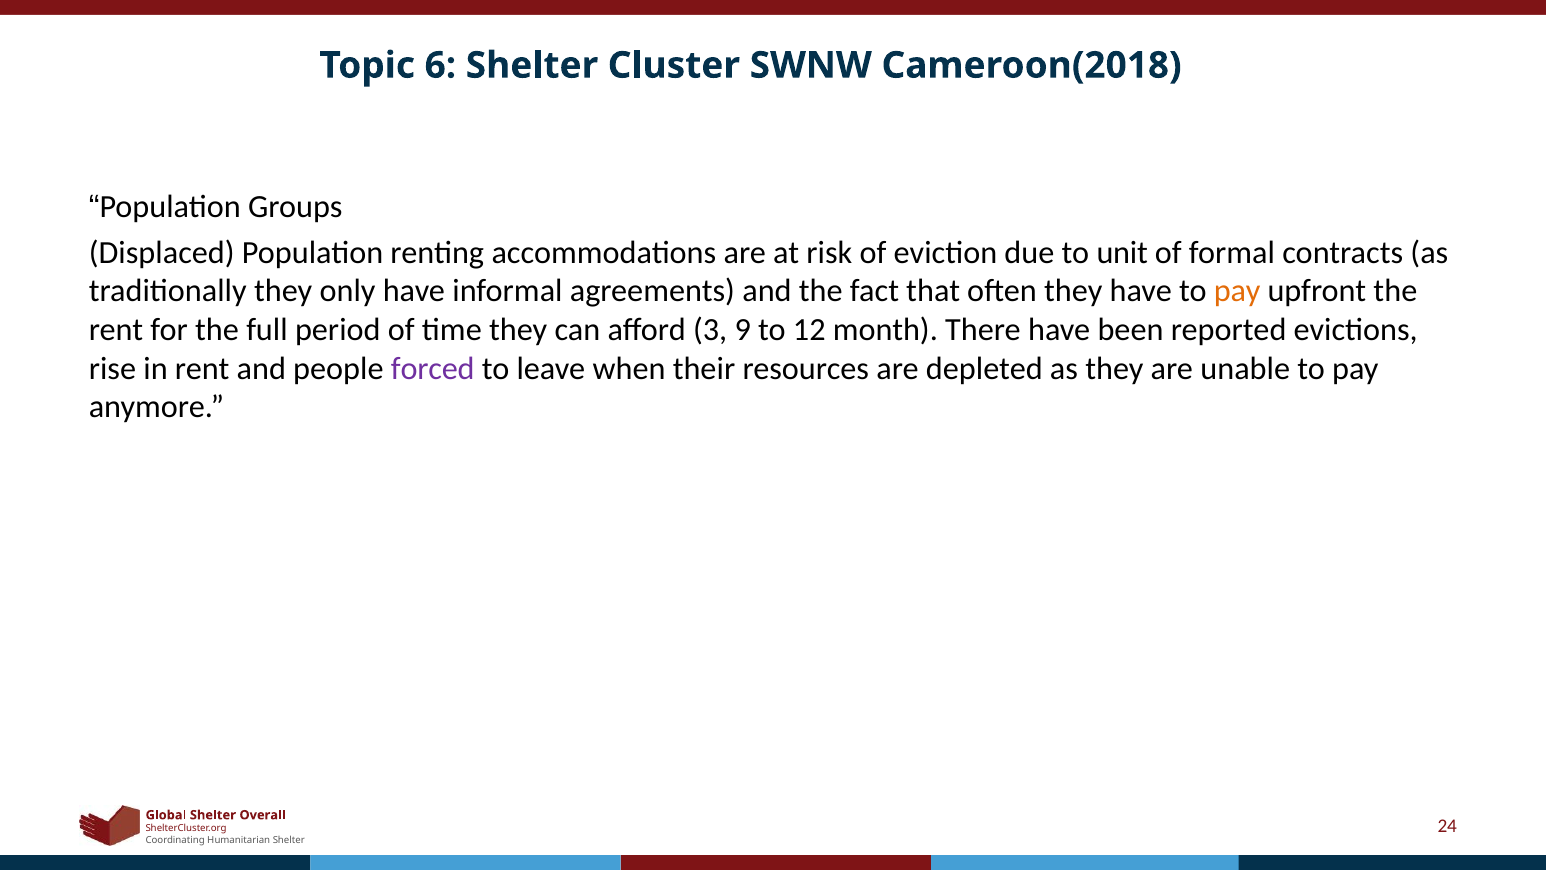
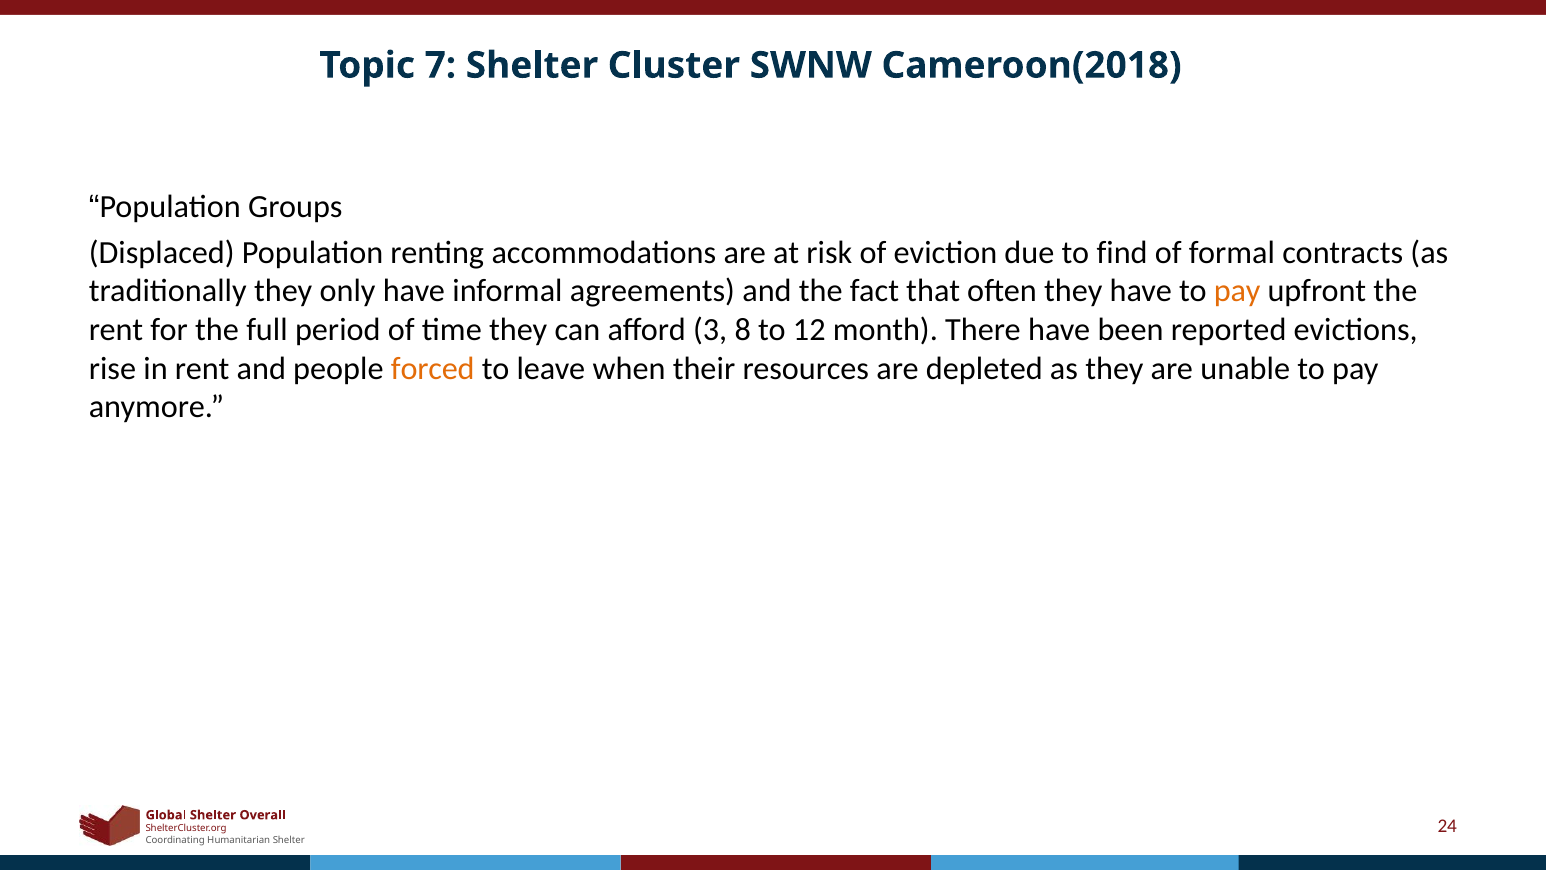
6: 6 -> 7 (440, 65)
unit: unit -> find (1122, 252)
9: 9 -> 8 (743, 330)
forced colour: purple -> orange (433, 368)
